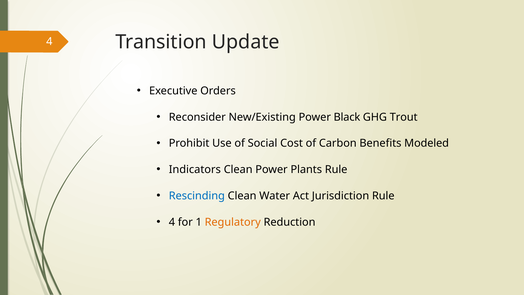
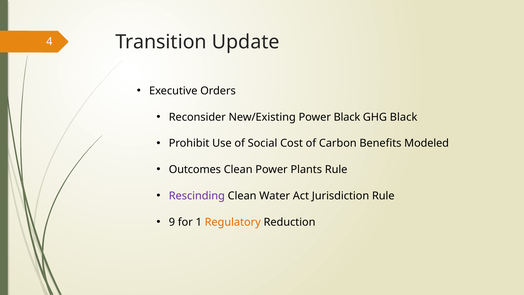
GHG Trout: Trout -> Black (404, 117)
Indicators: Indicators -> Outcomes (195, 169)
Rescinding colour: blue -> purple (197, 196)
4: 4 -> 9 (172, 222)
